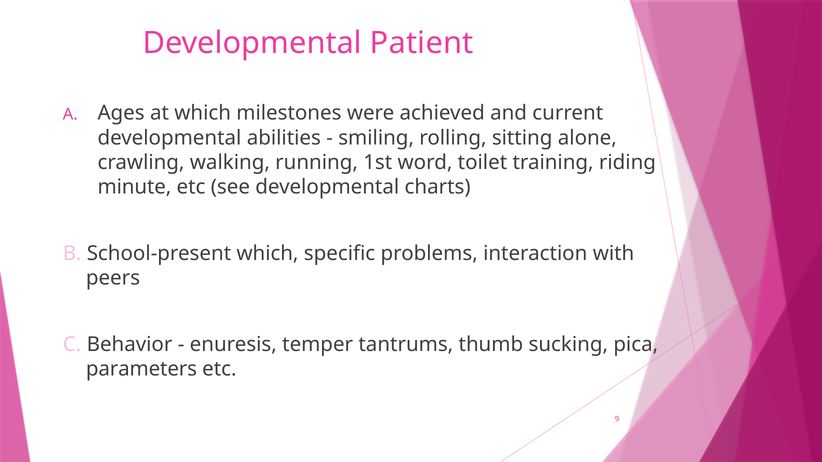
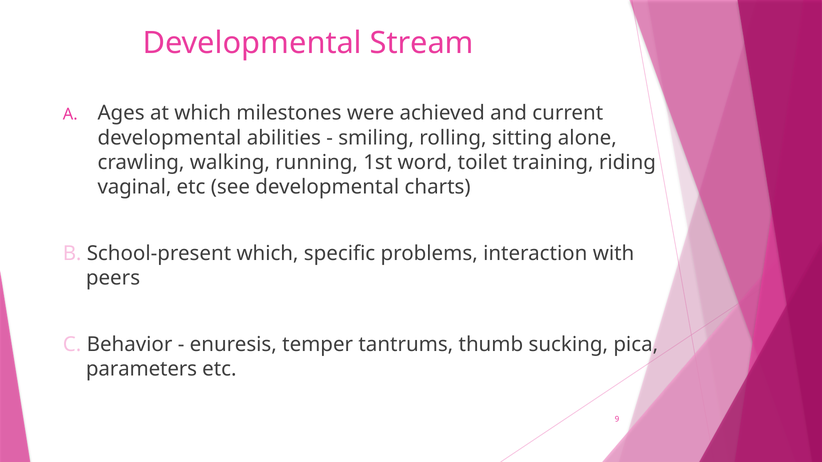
Patient: Patient -> Stream (422, 43)
minute: minute -> vaginal (134, 187)
